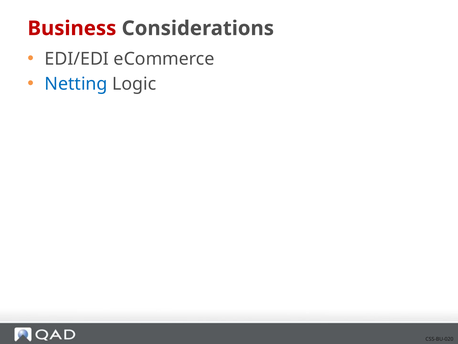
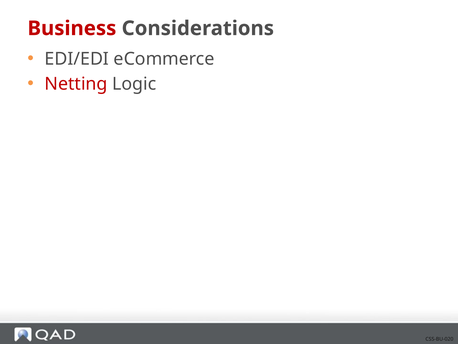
Netting colour: blue -> red (76, 84)
